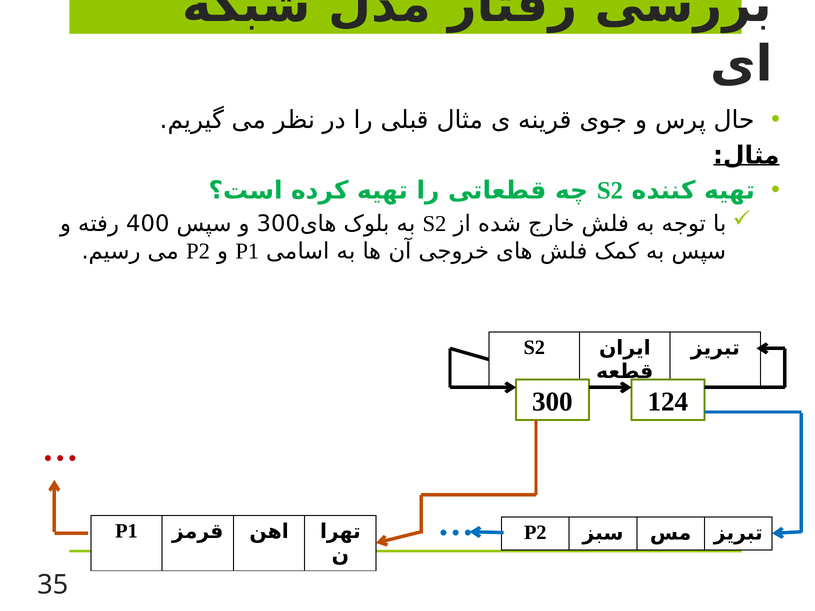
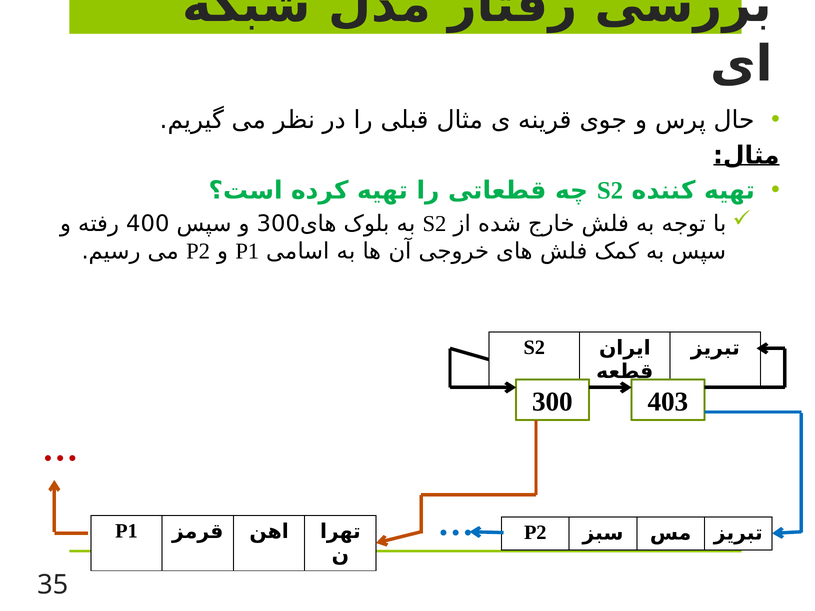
124: 124 -> 403 (668, 402)
